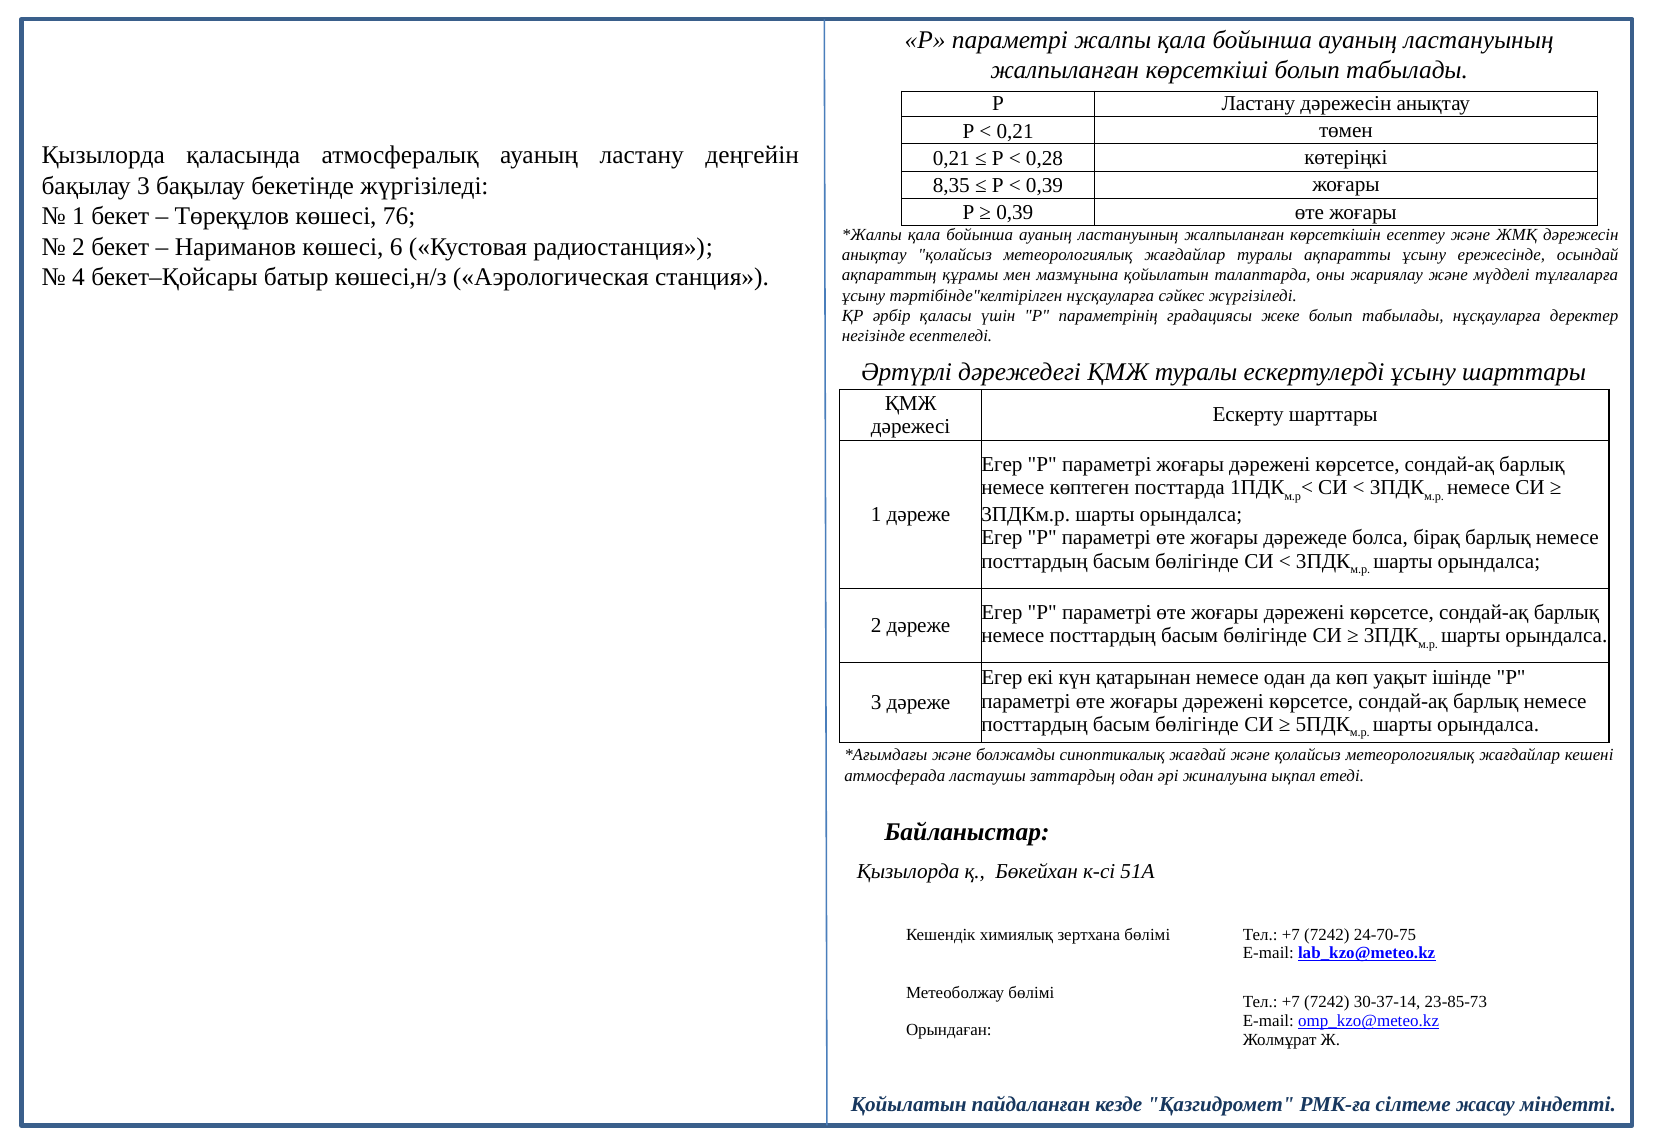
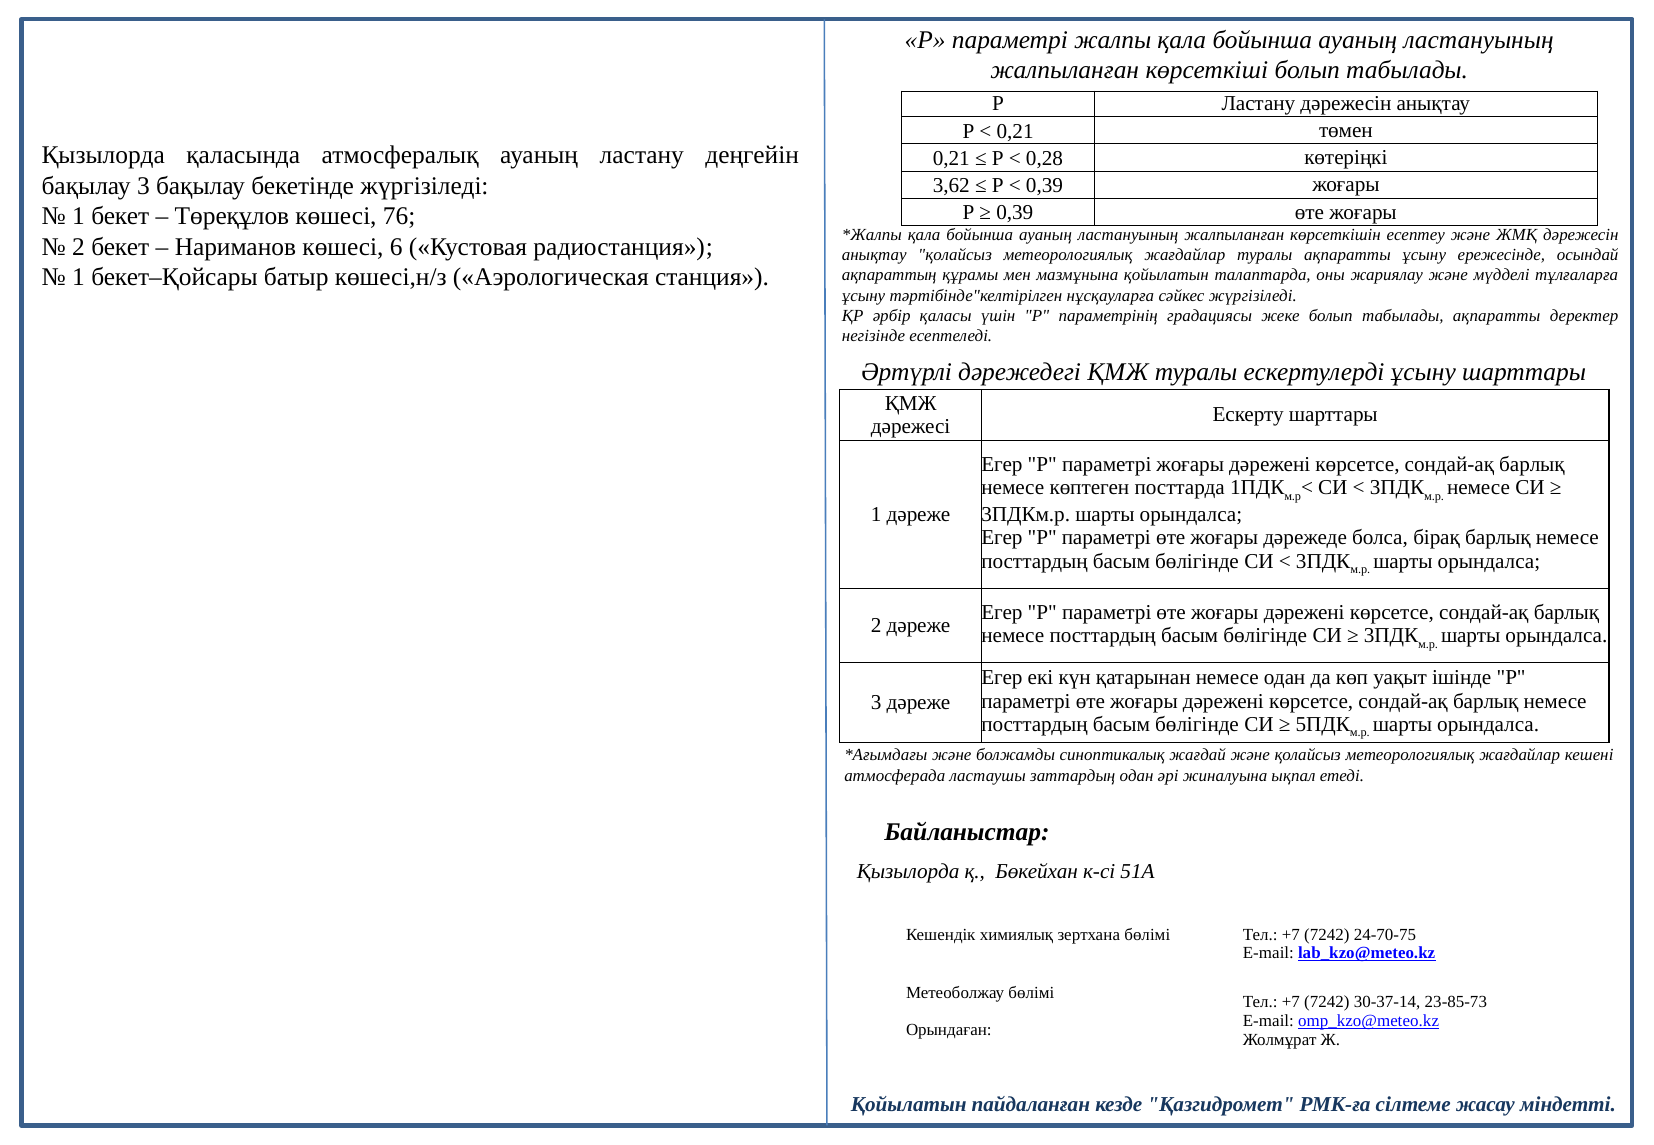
8,35: 8,35 -> 3,62 (951, 186)
4: 4 -> 1 (79, 277)
табылады нұсқауларға: нұсқауларға -> ақпаратты (1497, 316)
